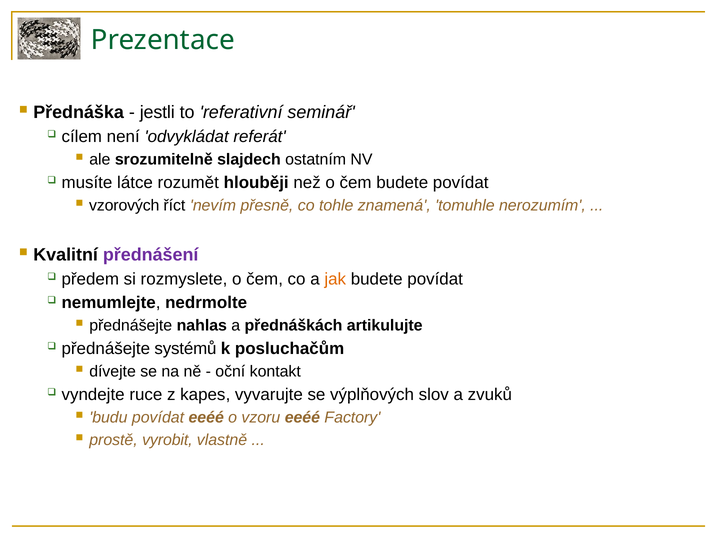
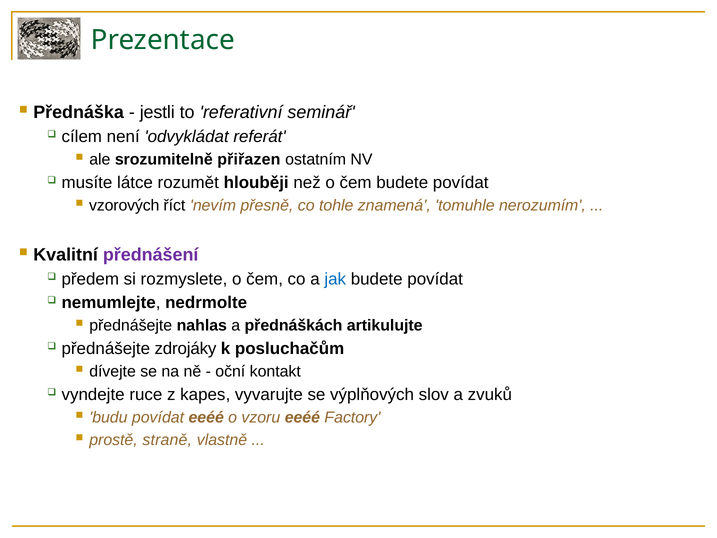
slajdech: slajdech -> přiřazen (249, 159)
jak colour: orange -> blue (335, 279)
systémů: systémů -> zdrojáky (185, 349)
vyrobit: vyrobit -> straně (167, 440)
